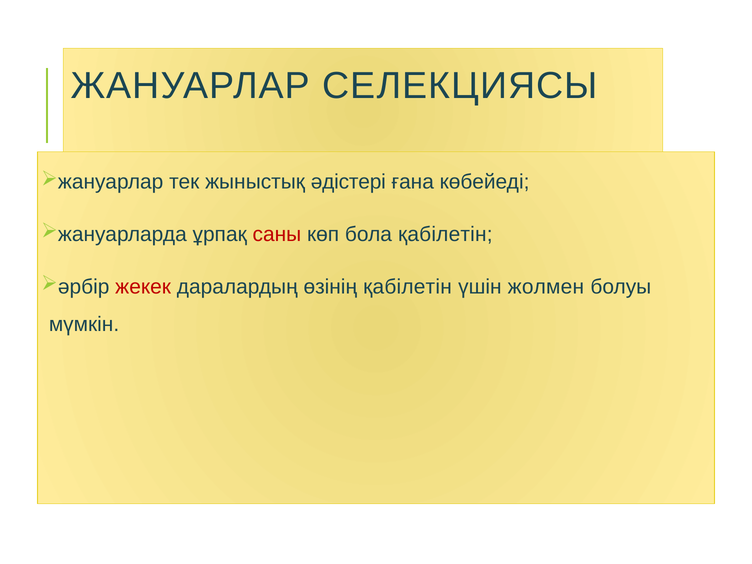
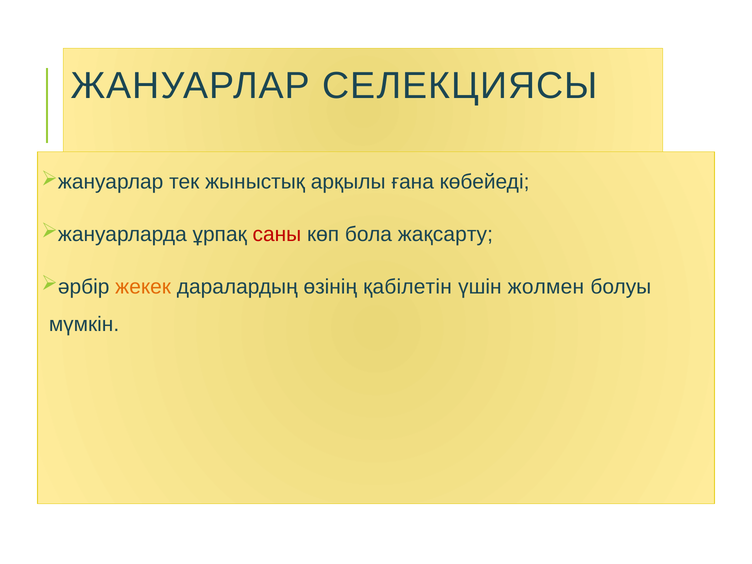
әдістері: әдістері -> арқылы (348, 182)
бола қабілетін: қабілетін -> жақсарту (445, 234)
жекек colour: red -> orange (143, 287)
